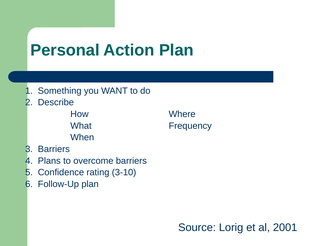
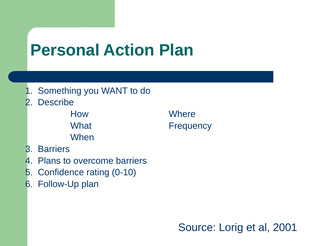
3-10: 3-10 -> 0-10 (124, 172)
